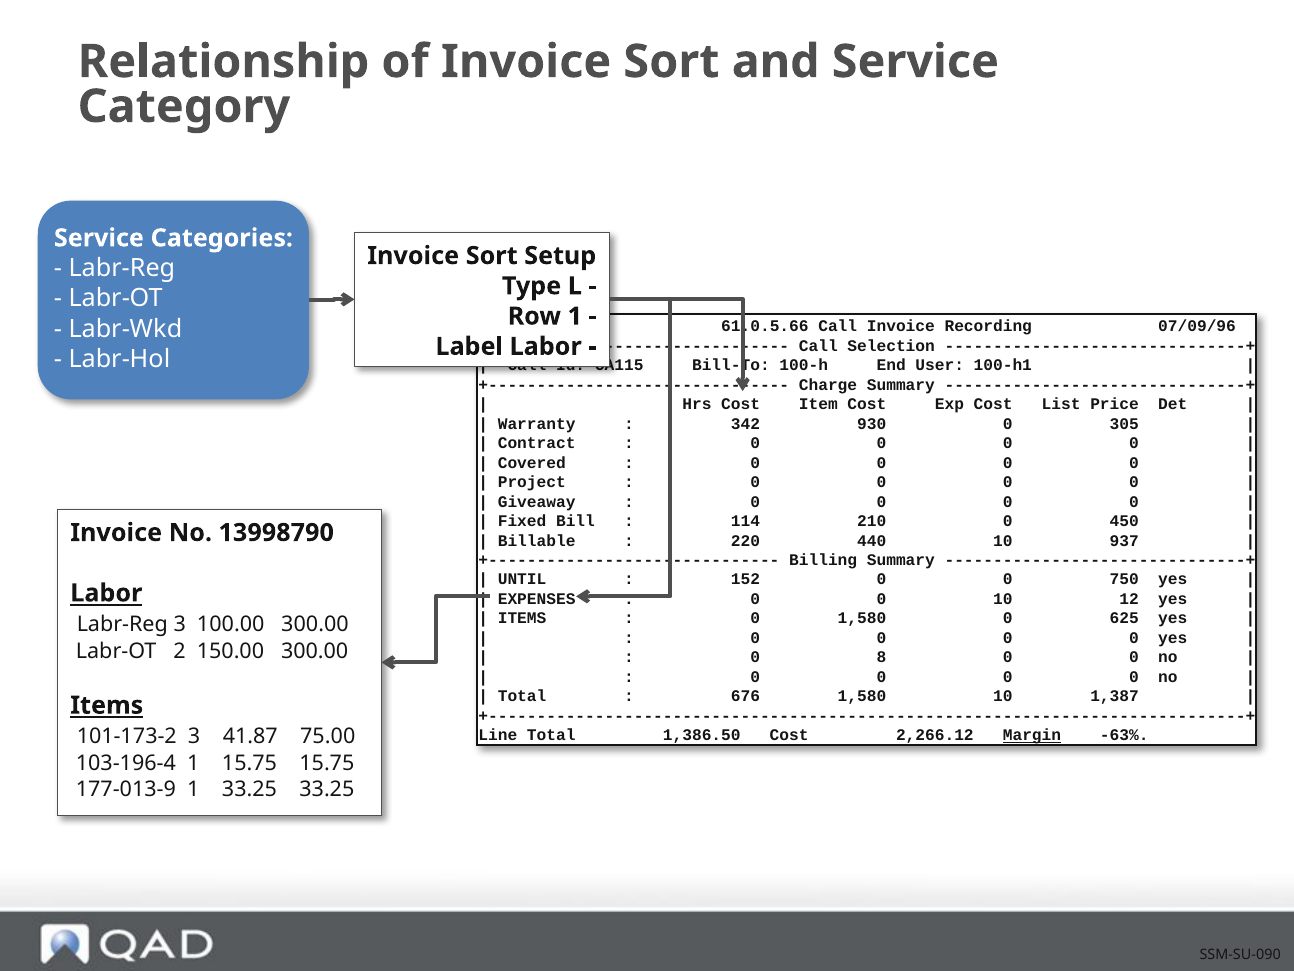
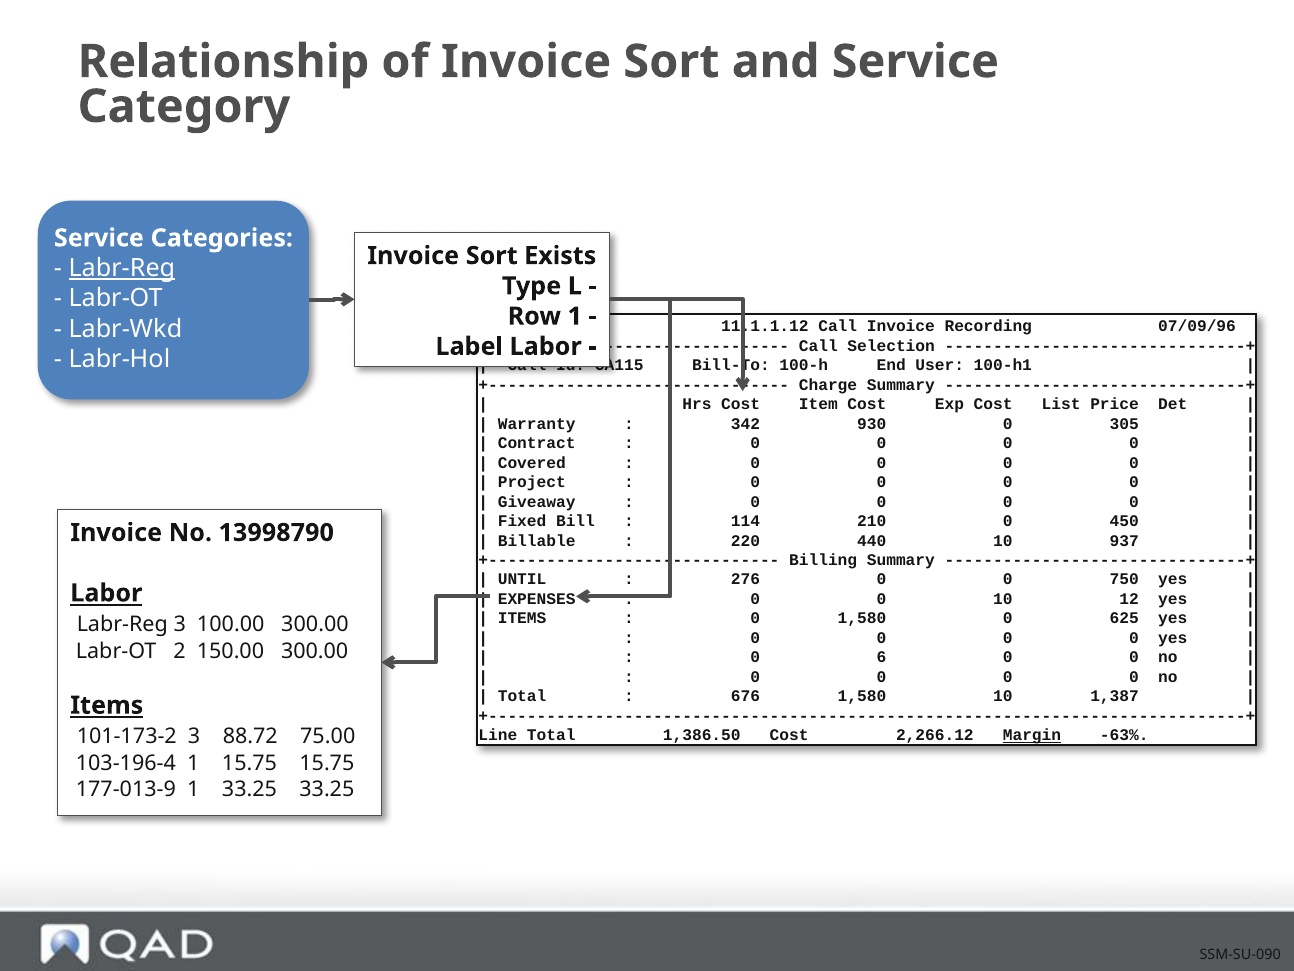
Setup: Setup -> Exists (560, 256)
Labr-Reg underline: none -> present (122, 268)
61.0.5.66: 61.0.5.66 -> 11.1.1.12 (765, 326)
152: 152 -> 276 (745, 579)
8: 8 -> 6 (881, 657)
41.87: 41.87 -> 88.72 (250, 736)
